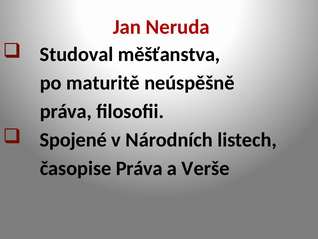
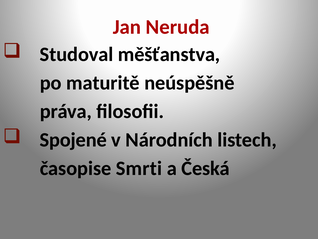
časopise Práva: Práva -> Smrti (139, 168)
Verše: Verše -> Česká (206, 168)
